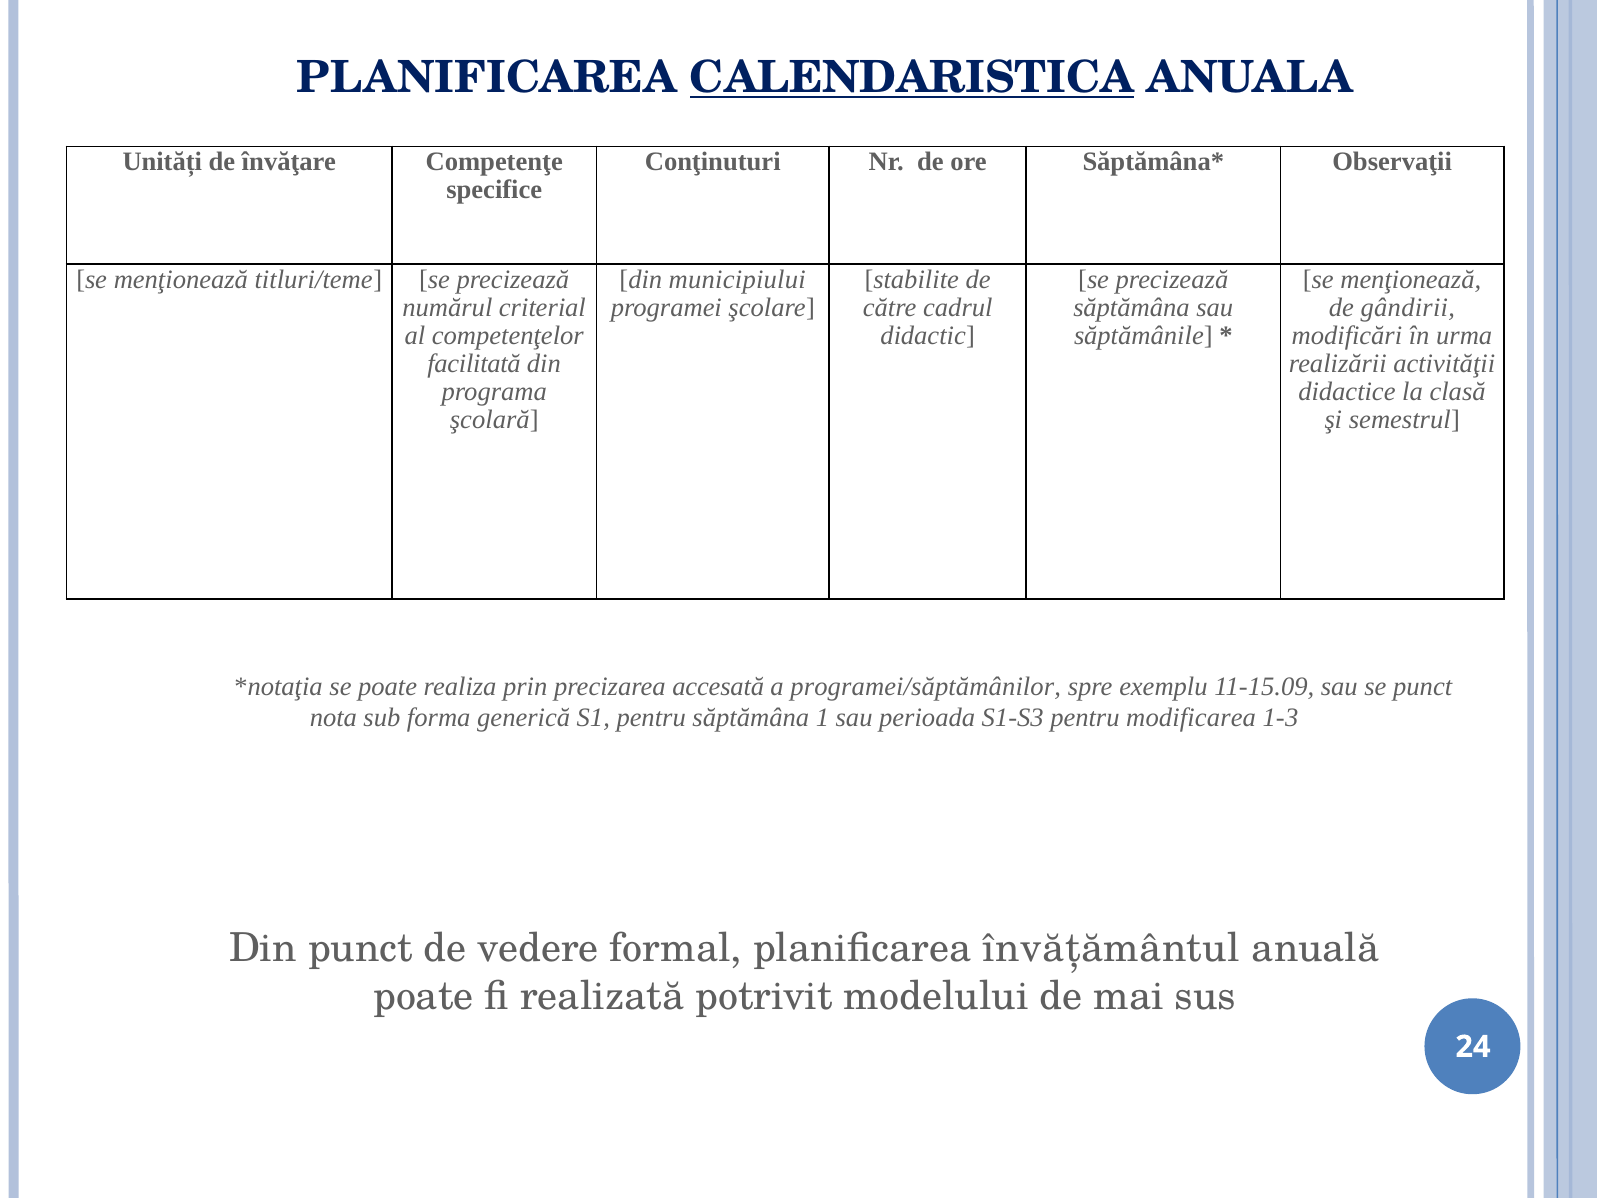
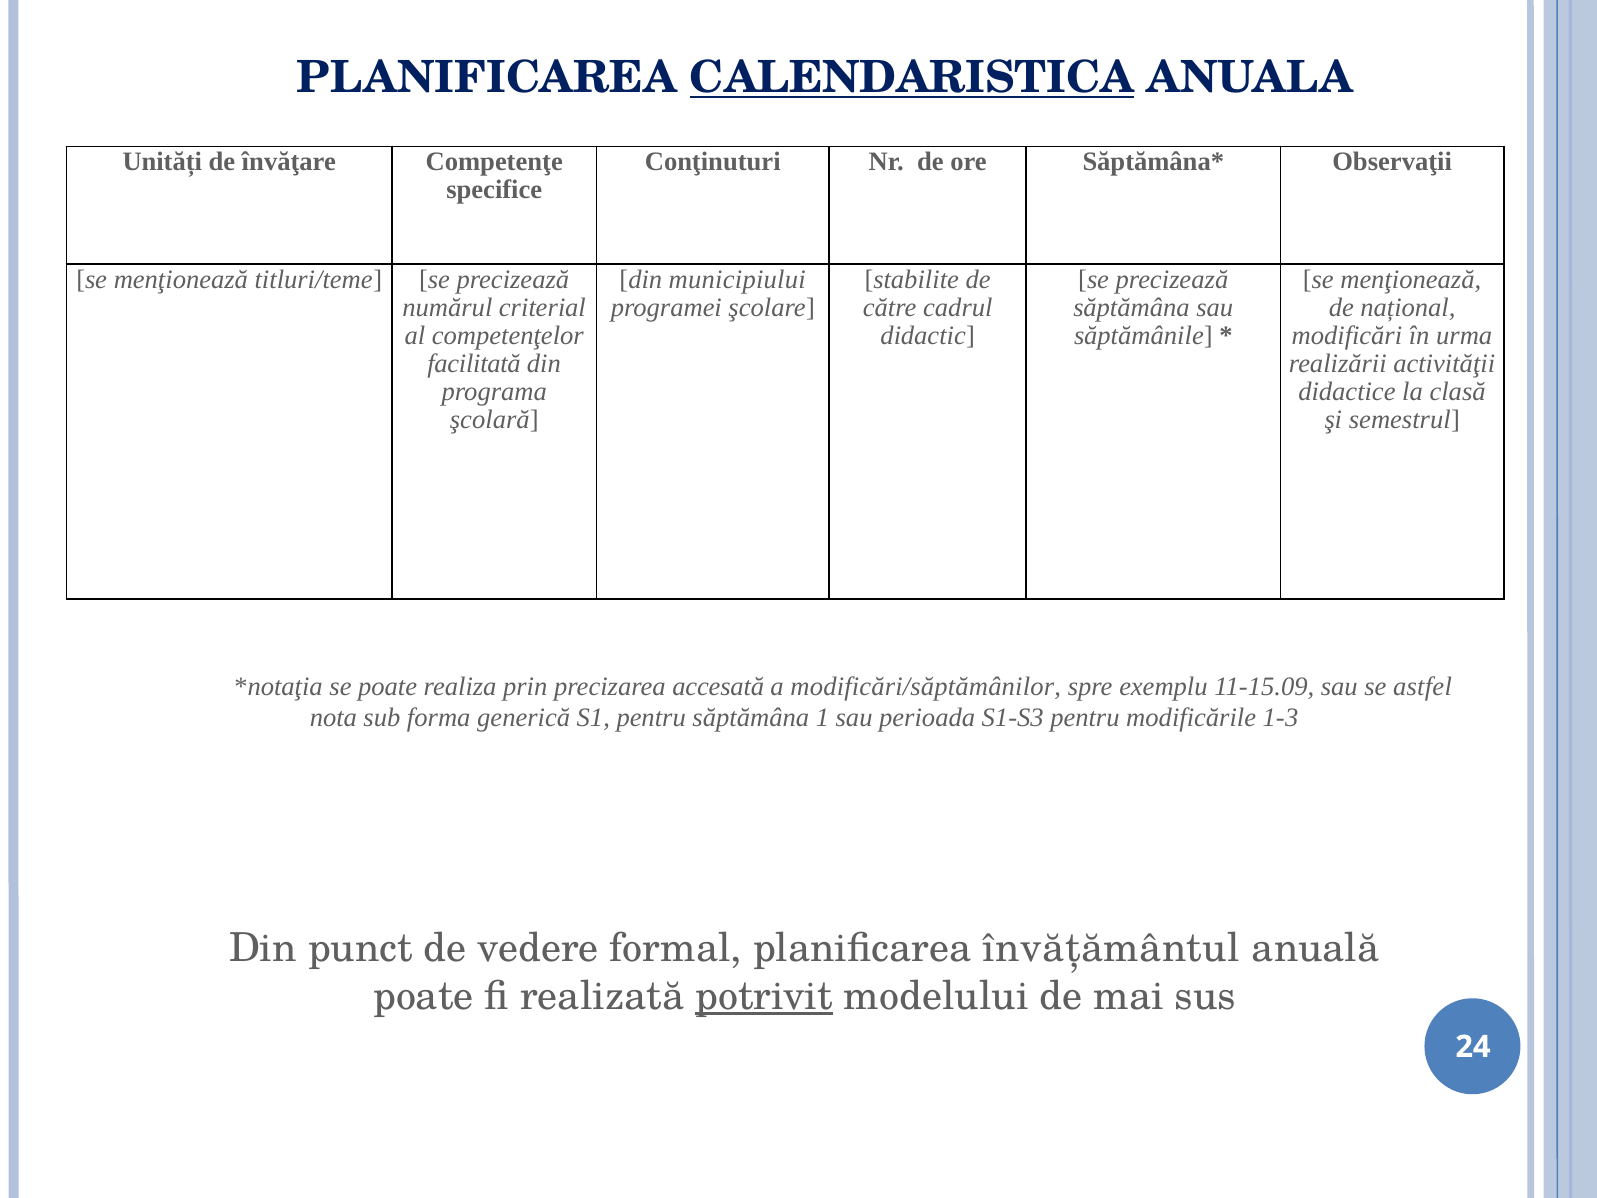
gândirii: gândirii -> național (1408, 307)
programei/săptămânilor: programei/săptămânilor -> modificări/săptămânilor (926, 686)
se punct: punct -> astfel (1422, 686)
modificarea: modificarea -> modificările (1191, 718)
potrivit underline: none -> present (764, 996)
